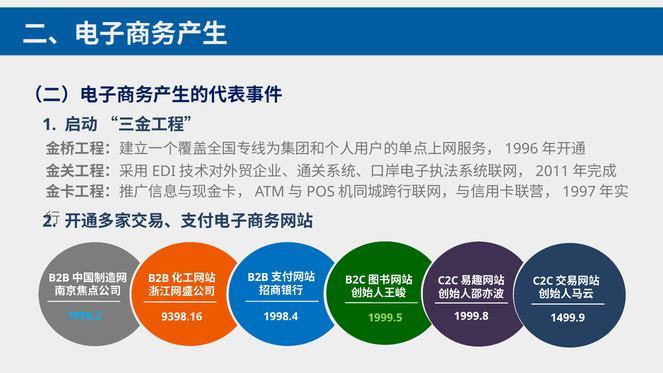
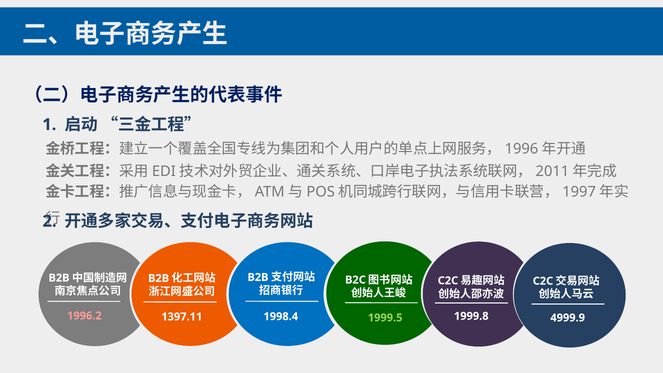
1996.2 colour: light blue -> pink (84, 316)
9398.16: 9398.16 -> 1397.11 (182, 317)
1499.9: 1499.9 -> 4999.9 (568, 318)
